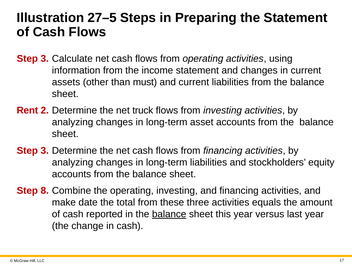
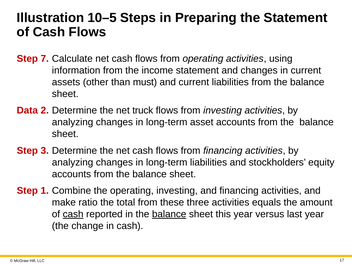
27–5: 27–5 -> 10–5 (102, 18)
3: 3 -> 7 (45, 59)
Rent: Rent -> Data (27, 110)
8: 8 -> 1 (45, 191)
date: date -> ratio (88, 202)
cash underline: none -> present (73, 214)
